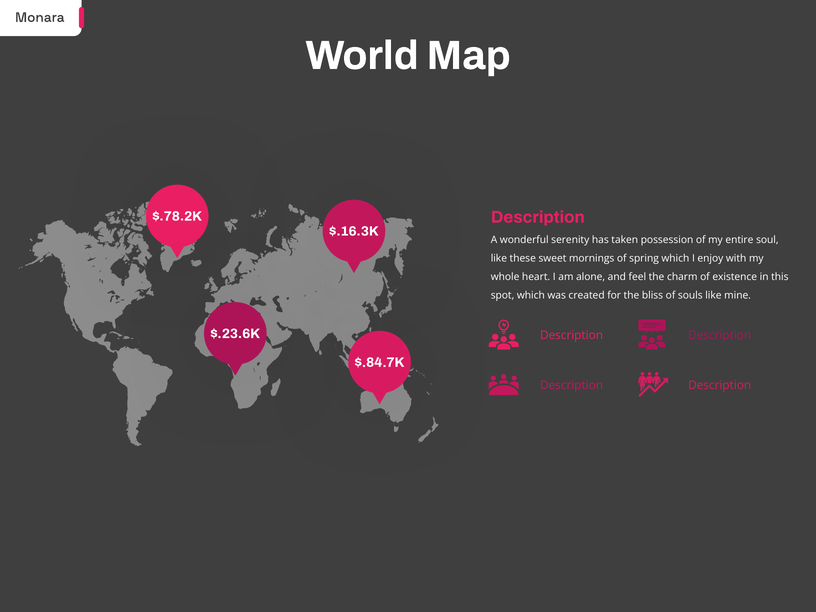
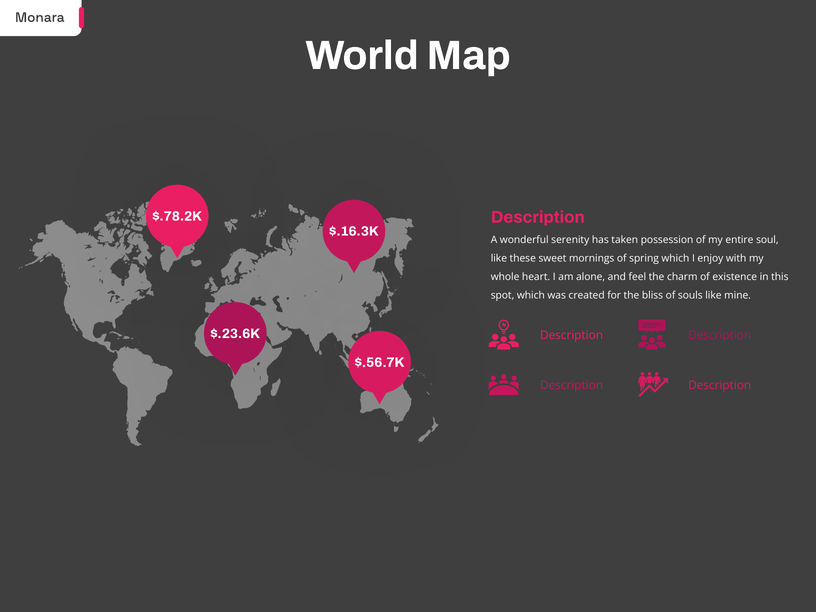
$.84.7K: $.84.7K -> $.56.7K (379, 362)
